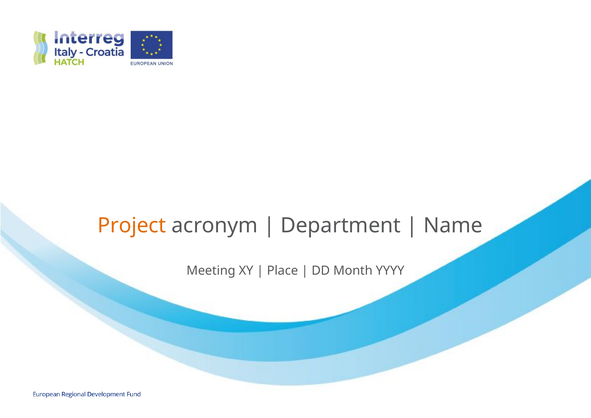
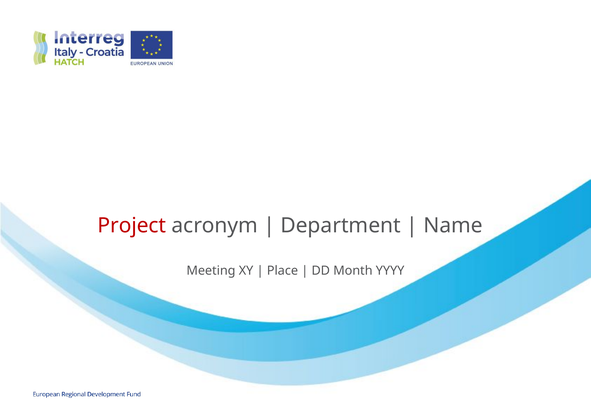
Project colour: orange -> red (132, 226)
